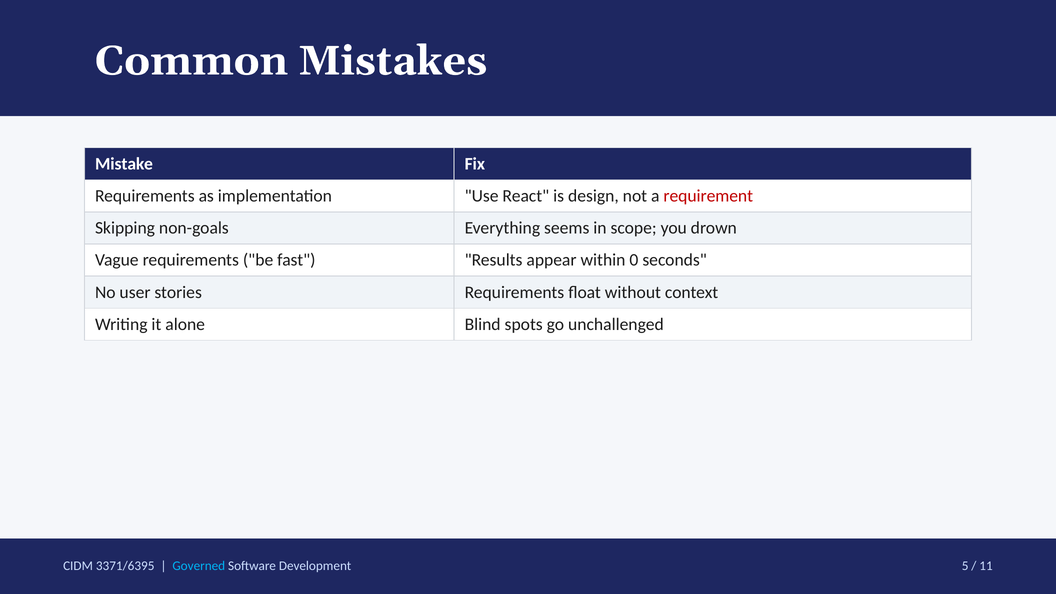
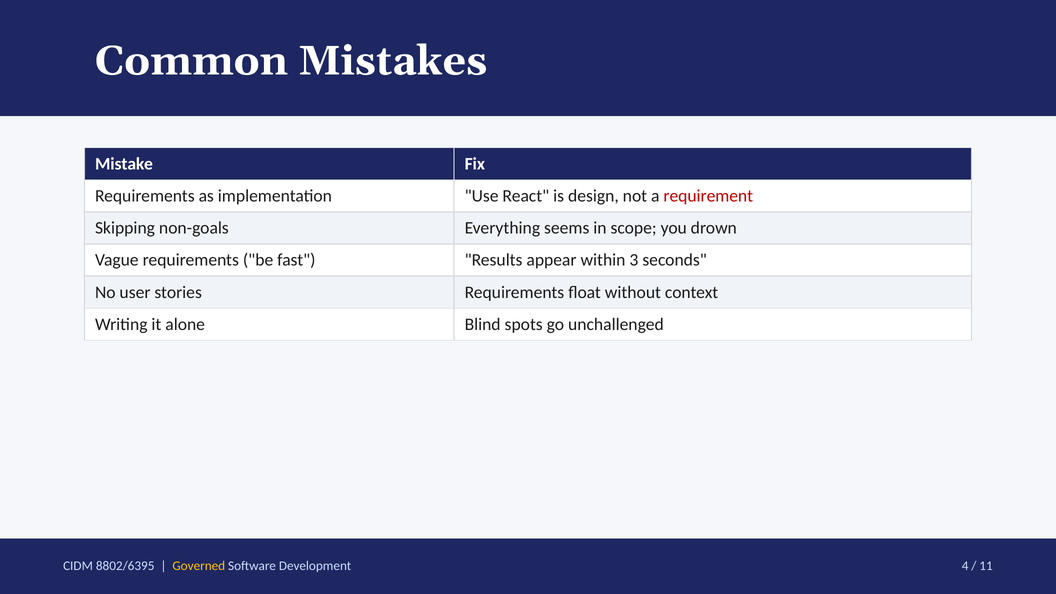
0: 0 -> 3 (634, 260)
3371/6395: 3371/6395 -> 8802/6395 (125, 566)
Governed colour: light blue -> yellow (199, 566)
5: 5 -> 4 (965, 566)
